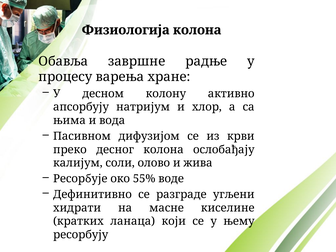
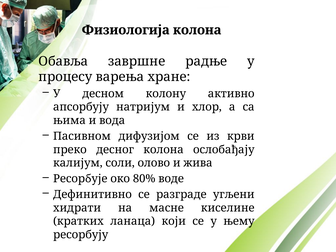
55%: 55% -> 80% (144, 179)
